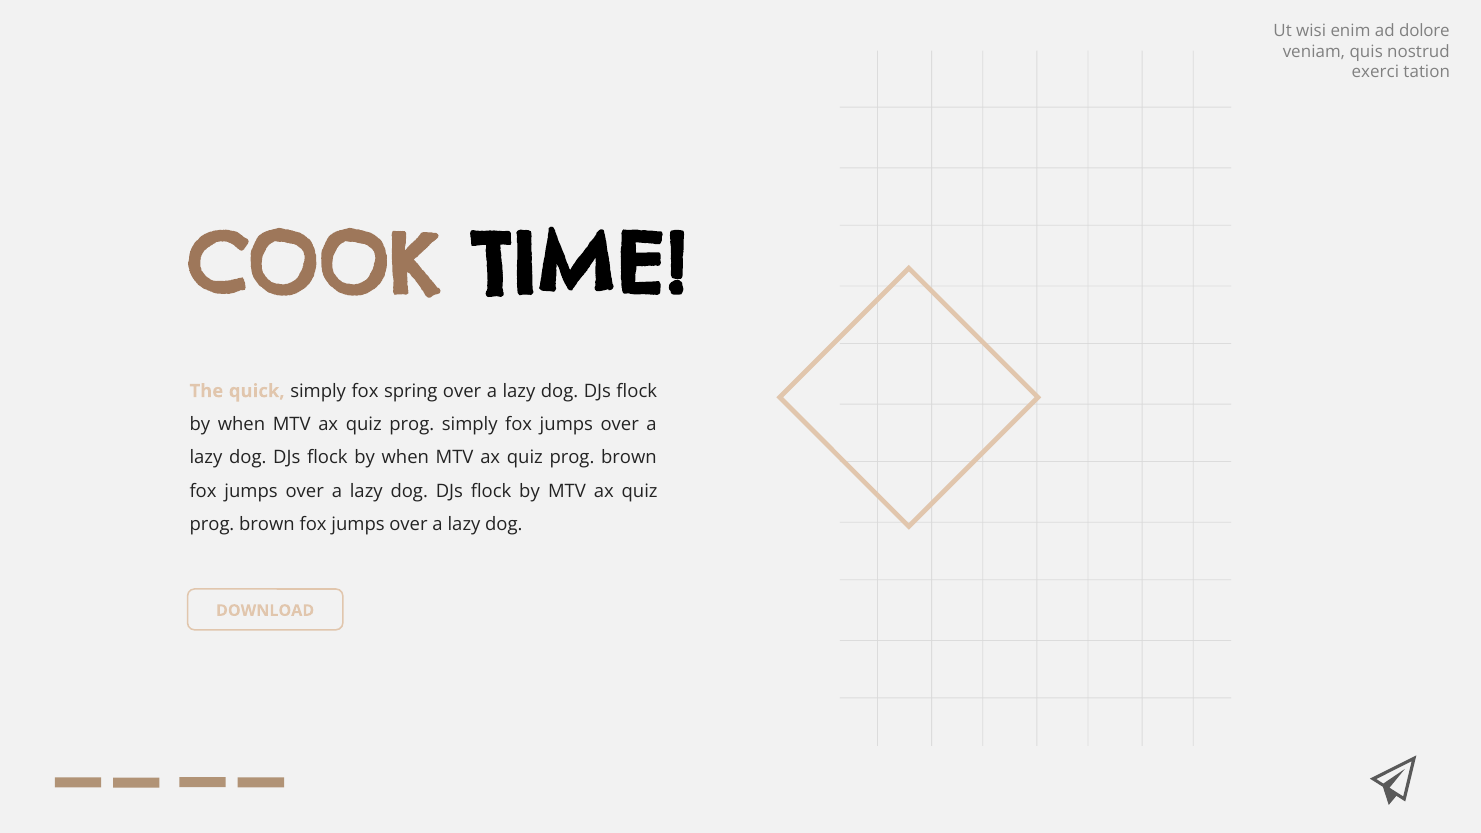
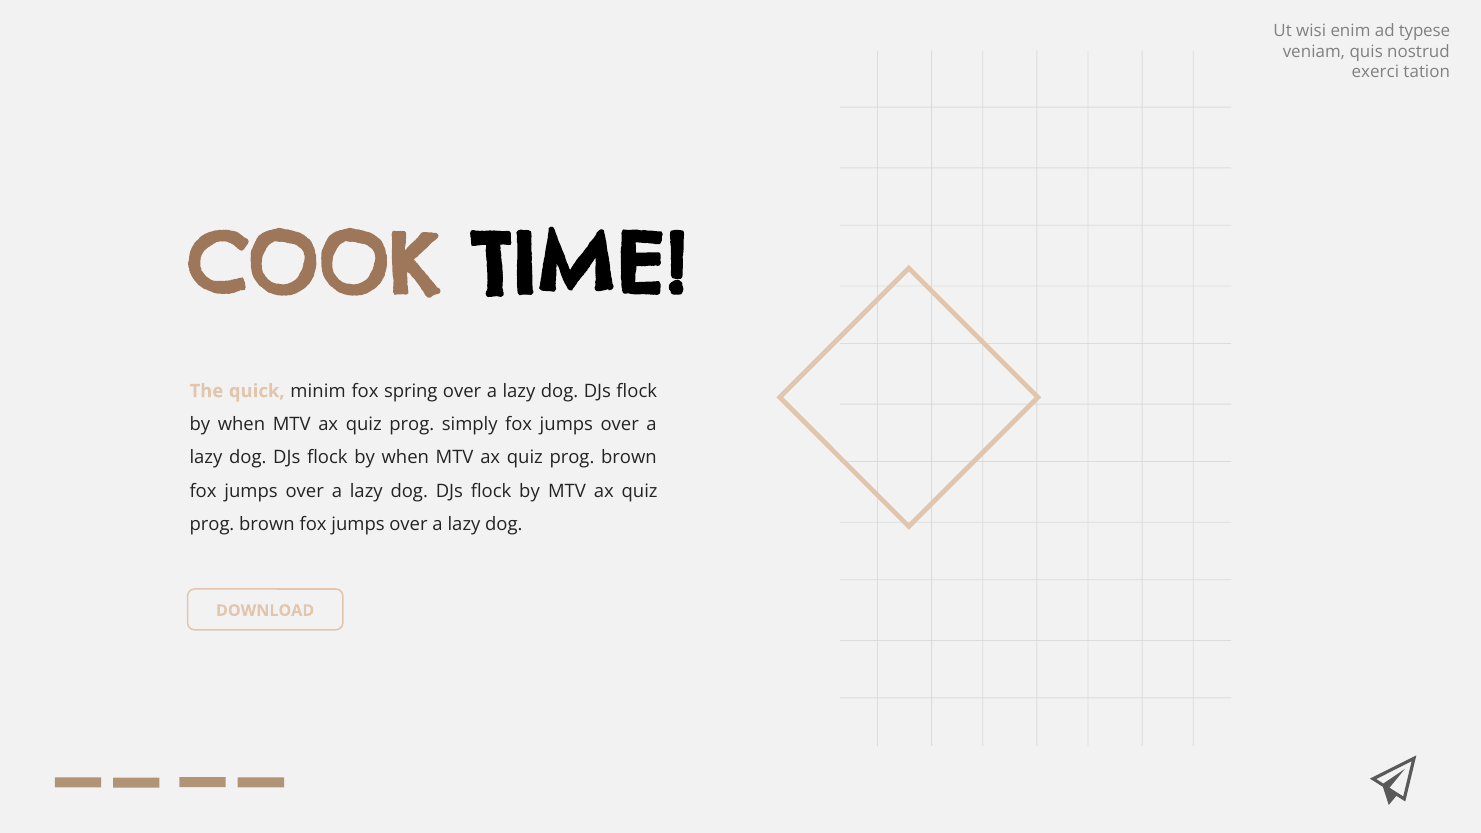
dolore: dolore -> typese (1424, 31)
quick simply: simply -> minim (318, 391)
